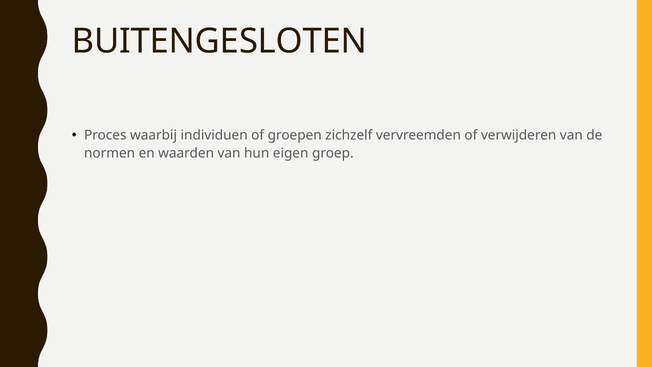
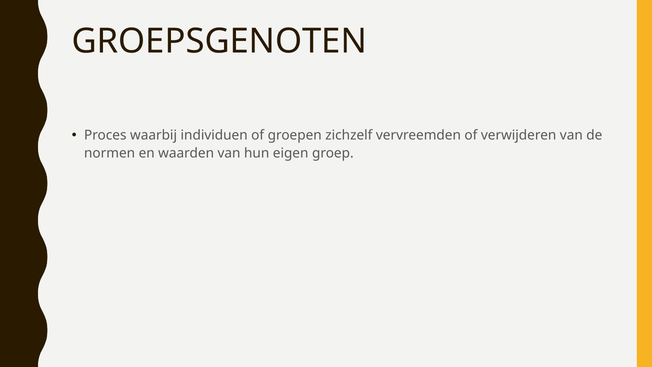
BUITENGESLOTEN: BUITENGESLOTEN -> GROEPSGENOTEN (219, 41)
